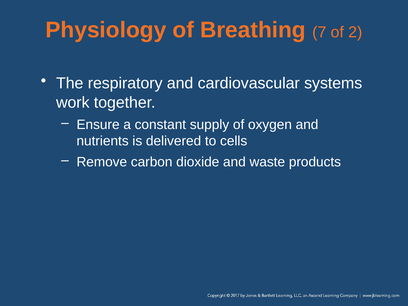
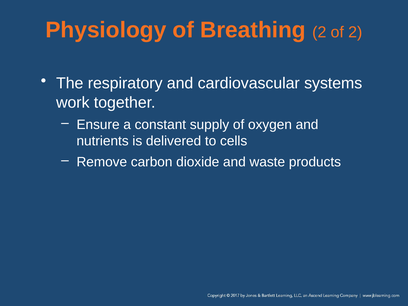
Breathing 7: 7 -> 2 (319, 32)
